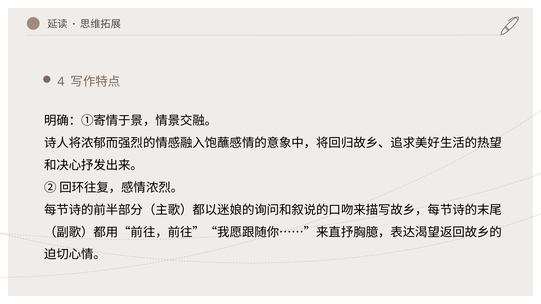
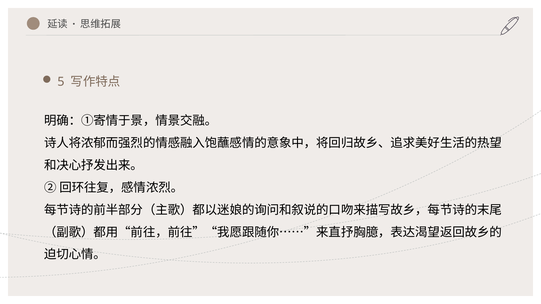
4: 4 -> 5 (61, 82)
